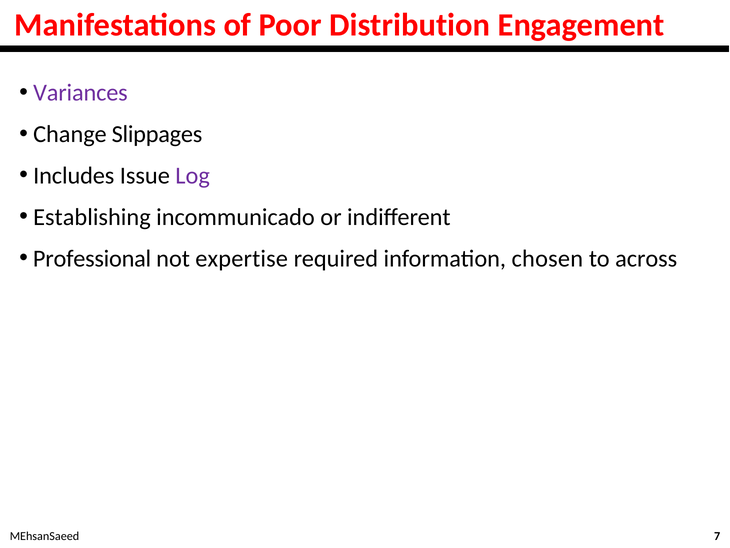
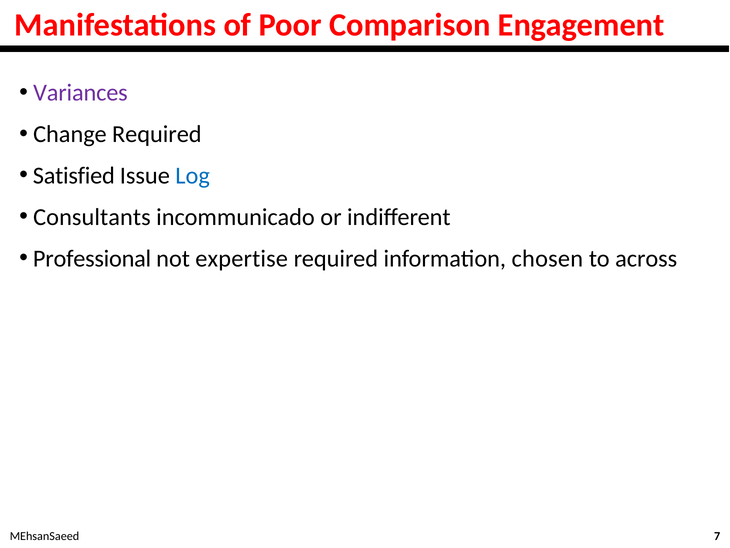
Distribution: Distribution -> Comparison (410, 25)
Change Slippages: Slippages -> Required (157, 134)
Includes: Includes -> Satisfied (74, 176)
Log colour: purple -> blue (193, 176)
Establishing: Establishing -> Consultants (92, 217)
